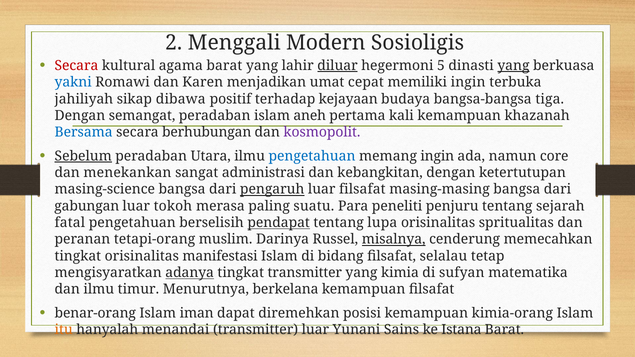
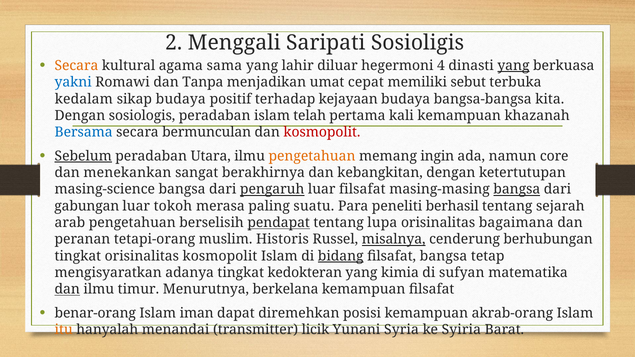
Modern: Modern -> Saripati (326, 43)
Secara colour: red -> orange (76, 66)
agama barat: barat -> sama (224, 66)
diluar underline: present -> none (337, 66)
5: 5 -> 4 (441, 66)
Karen: Karen -> Tanpa (203, 82)
memiliki ingin: ingin -> sebut (468, 82)
jahiliyah: jahiliyah -> kedalam (84, 99)
sikap dibawa: dibawa -> budaya (181, 99)
tiga: tiga -> kita (550, 99)
semangat: semangat -> sosiologis (142, 116)
aneh: aneh -> telah (310, 116)
berhubungan: berhubungan -> bermunculan (207, 132)
kosmopolit colour: purple -> red (322, 132)
pengetahuan colour: blue -> orange (312, 156)
administrasi: administrasi -> berakhirnya (263, 173)
bangsa underline: none -> present (517, 189)
penjuru: penjuru -> berhasil (452, 206)
fatal: fatal -> arab (70, 223)
spritualitas: spritualitas -> bagaimana (516, 223)
Darinya: Darinya -> Historis (282, 240)
memecahkan: memecahkan -> berhubungan (548, 240)
orisinalitas manifestasi: manifestasi -> kosmopolit (220, 256)
bidang underline: none -> present (341, 256)
filsafat selalau: selalau -> bangsa (443, 256)
adanya underline: present -> none (190, 273)
tingkat transmitter: transmitter -> kedokteran (305, 273)
dan underline: none -> present (67, 290)
kimia-orang: kimia-orang -> akrab-orang (512, 313)
transmitter luar: luar -> licik (315, 330)
Sains: Sains -> Syria (401, 330)
Istana: Istana -> Syiria (461, 330)
